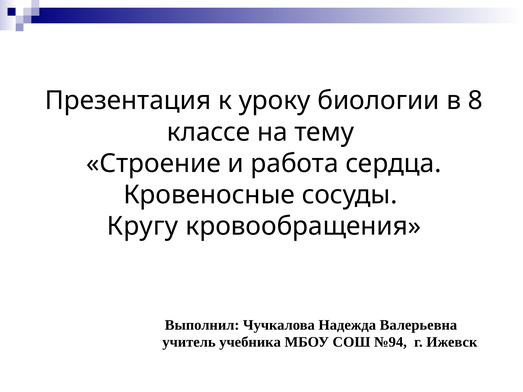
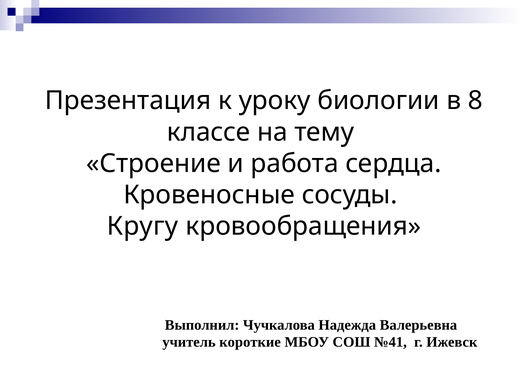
учебника: учебника -> короткие (250, 342)
№94: №94 -> №41 (390, 342)
